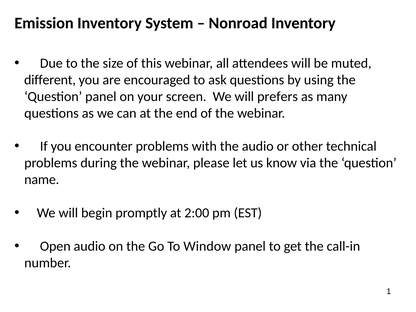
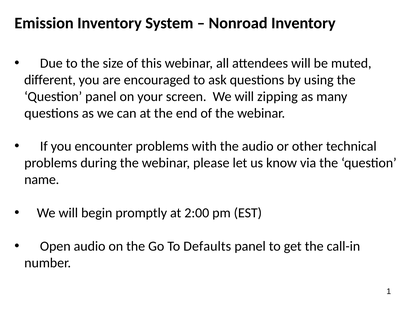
prefers: prefers -> zipping (278, 96)
Window: Window -> Defaults (207, 246)
